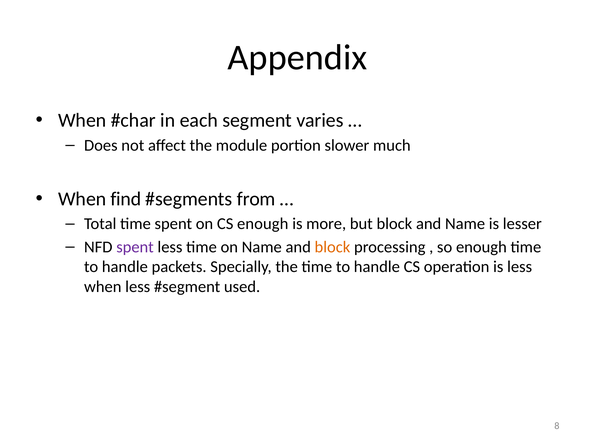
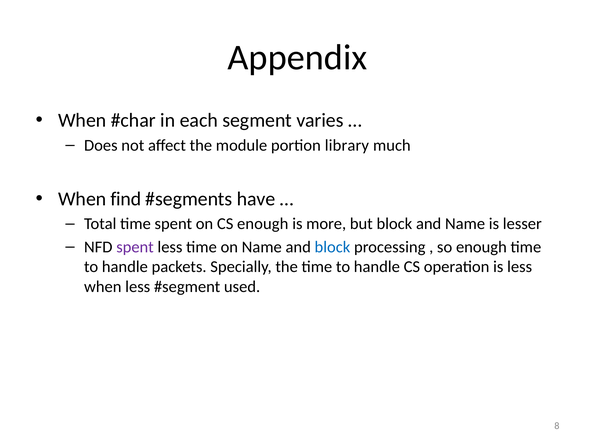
slower: slower -> library (347, 145)
from: from -> have (256, 199)
block colour: orange -> blue (332, 247)
